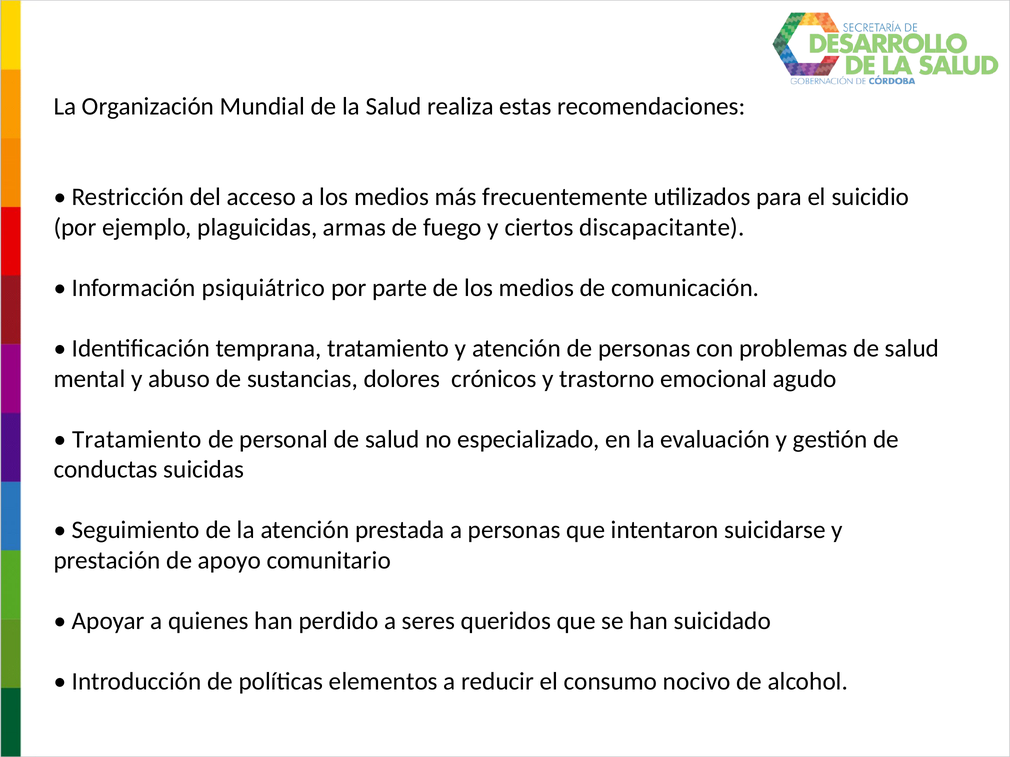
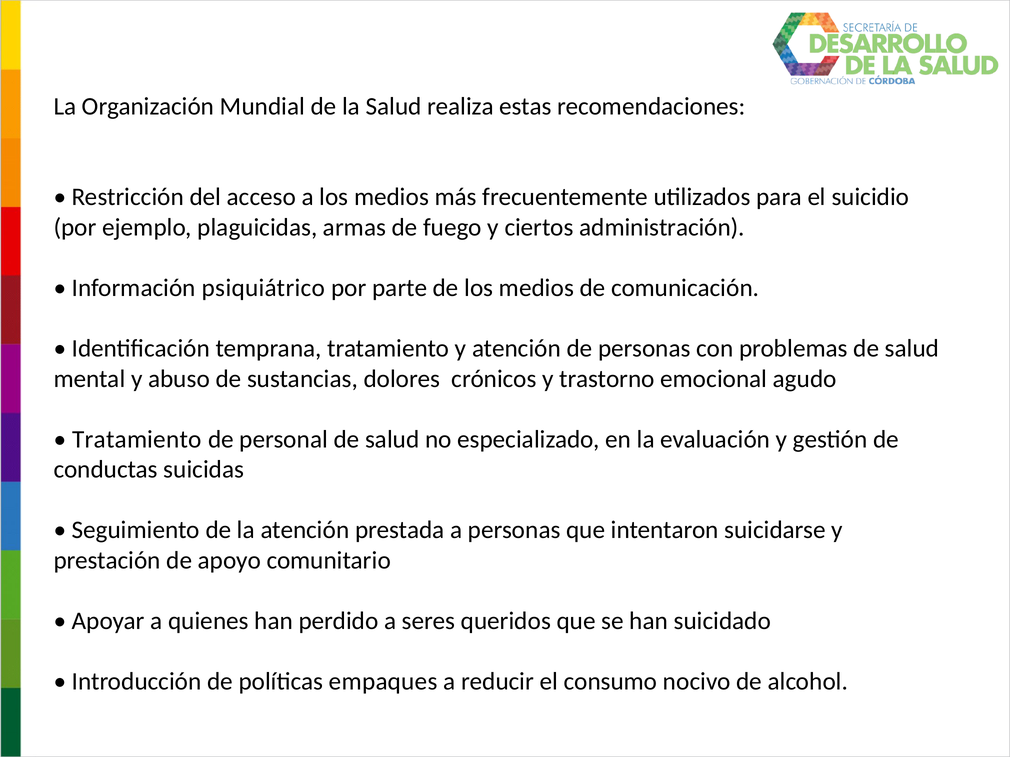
discapacitante: discapacitante -> administración (662, 228)
elementos: elementos -> empaques (383, 682)
